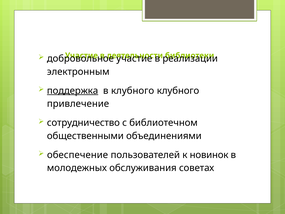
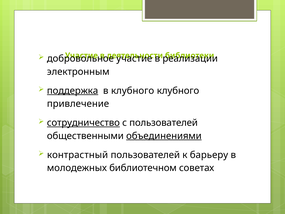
сотрудничество underline: none -> present (83, 123)
с библиотечном: библиотечном -> пользователей (164, 123)
объединениями underline: none -> present (164, 136)
обеспечение: обеспечение -> контрастный (78, 155)
новинок: новинок -> барьеру (209, 155)
обслуживания: обслуживания -> библиотечном (143, 168)
